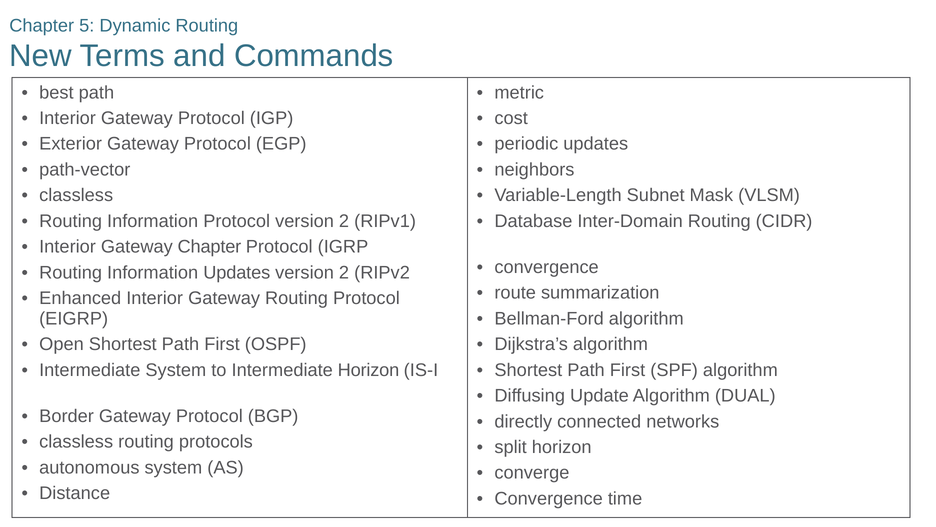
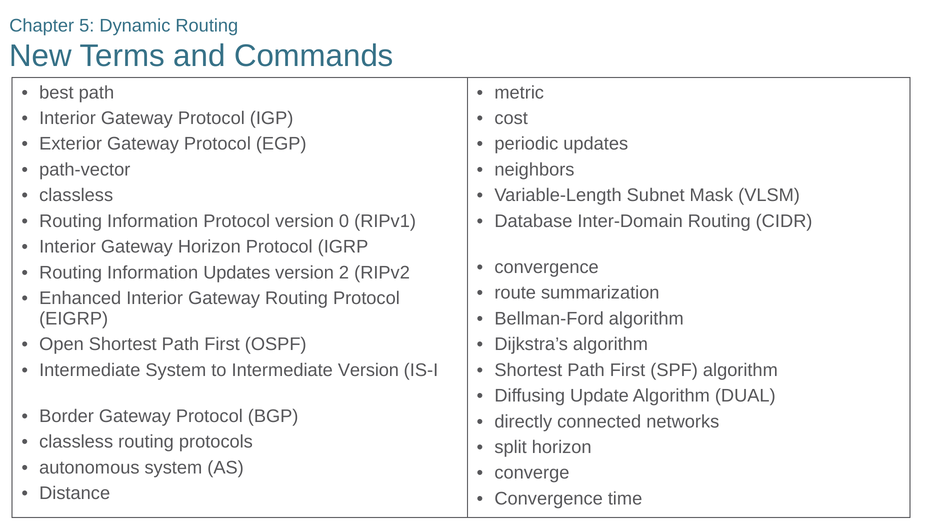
Protocol version 2: 2 -> 0 (344, 221)
Gateway Chapter: Chapter -> Horizon (209, 247)
Intermediate Horizon: Horizon -> Version (368, 370)
